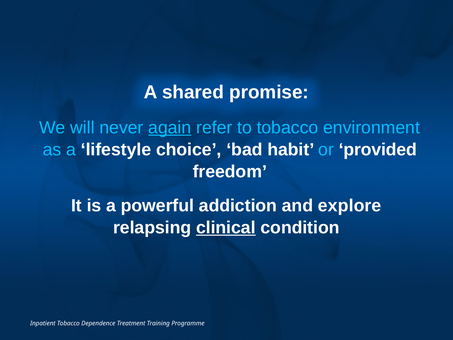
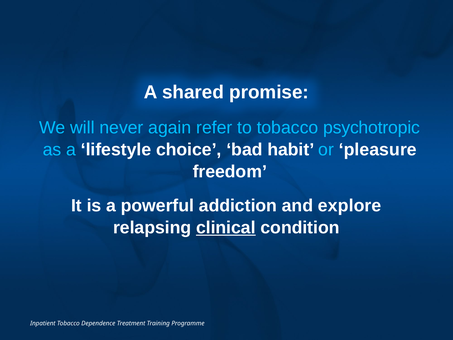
again underline: present -> none (170, 128)
environment: environment -> psychotropic (372, 128)
provided: provided -> pleasure (378, 150)
